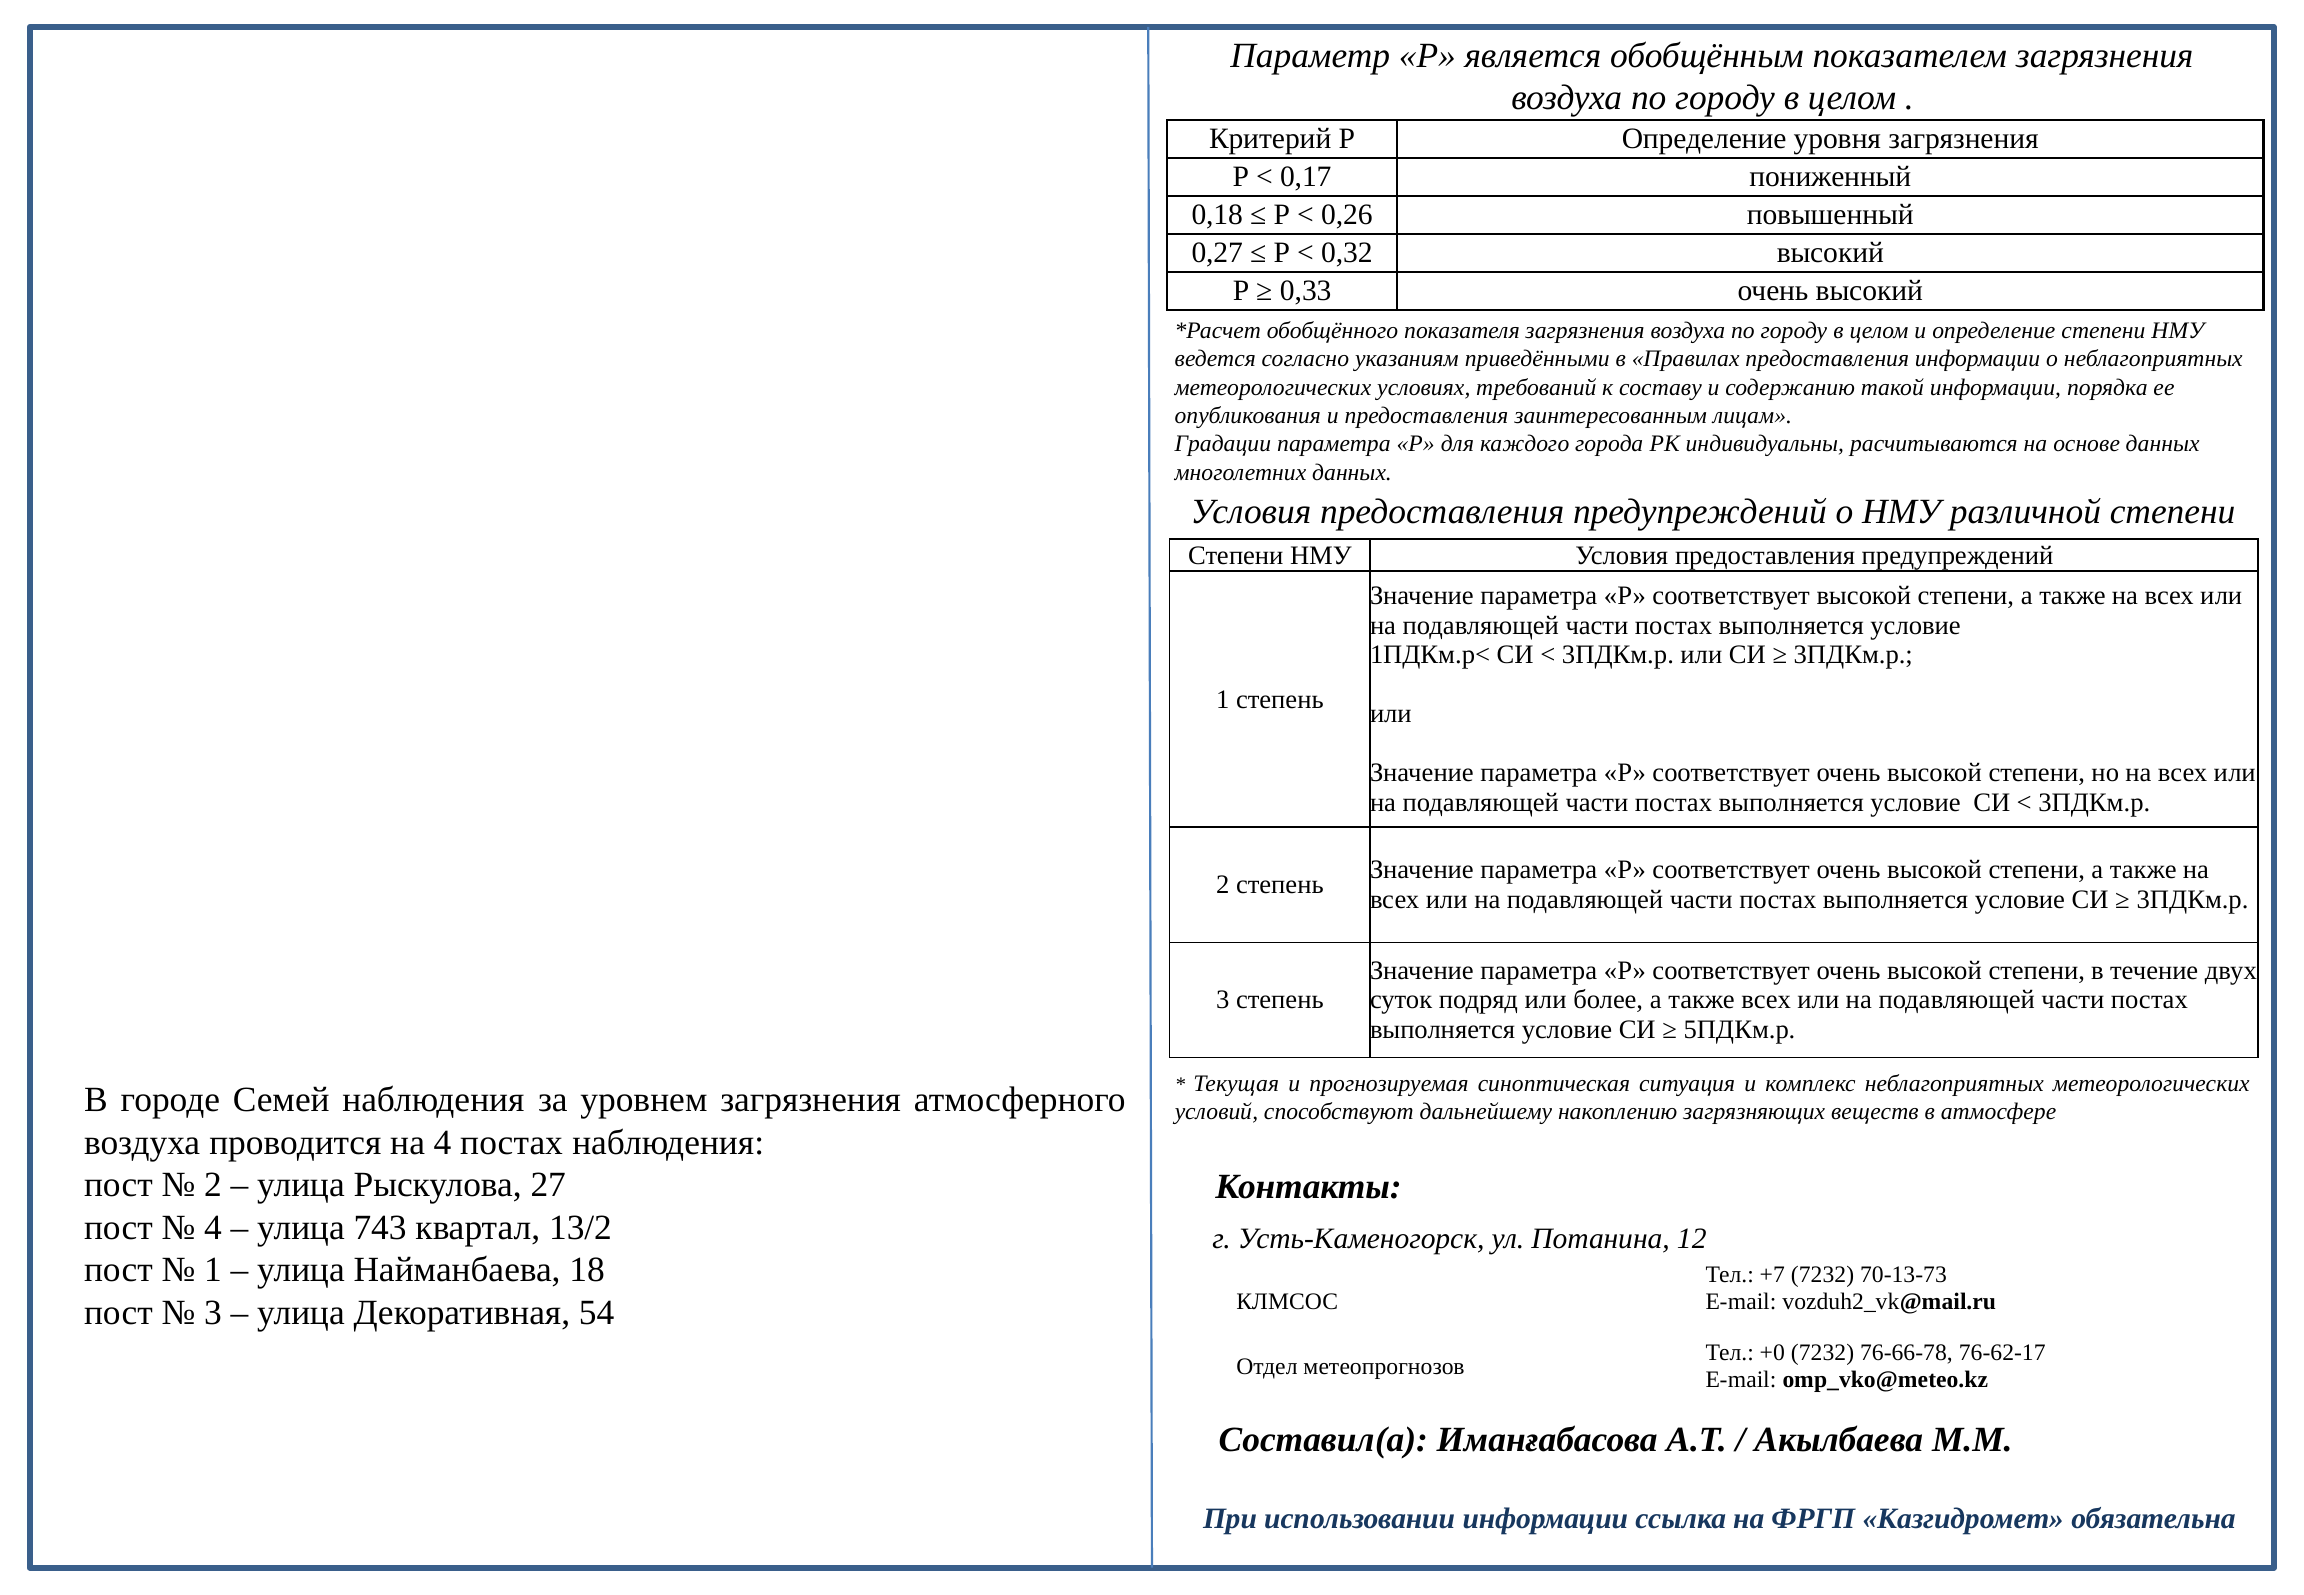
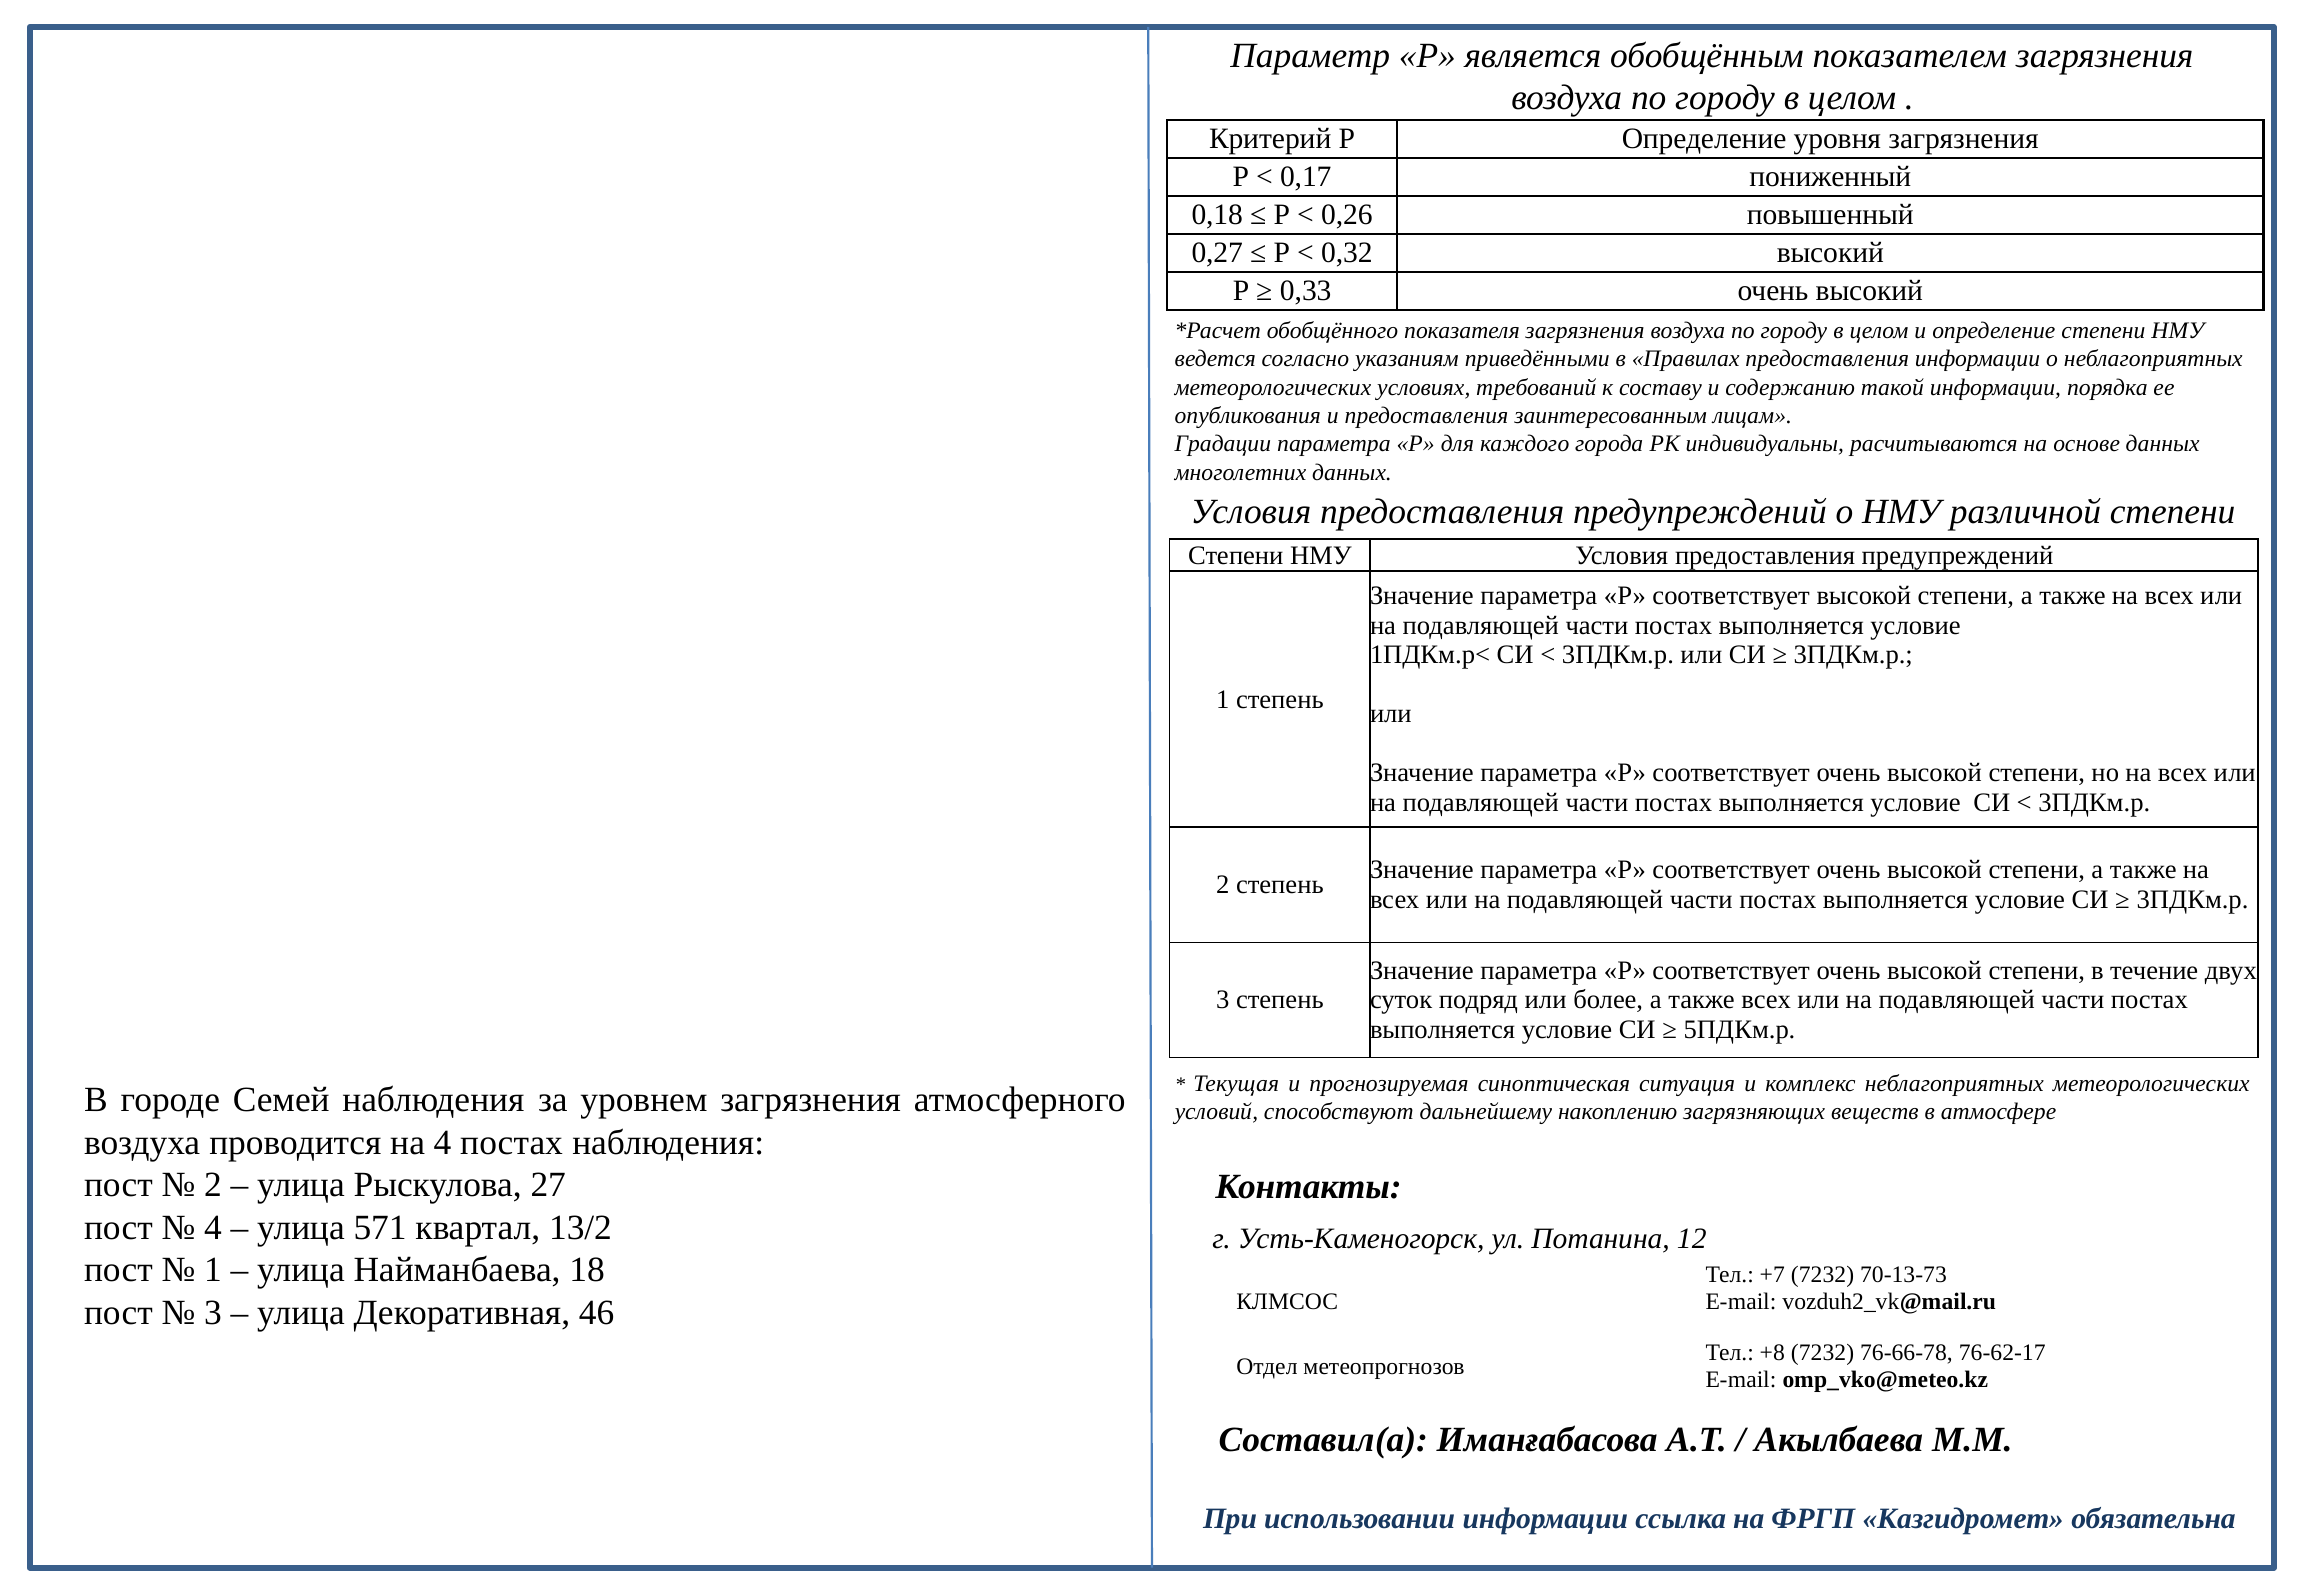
743: 743 -> 571 (380, 1228)
54: 54 -> 46 (597, 1313)
+0: +0 -> +8 (1772, 1353)
